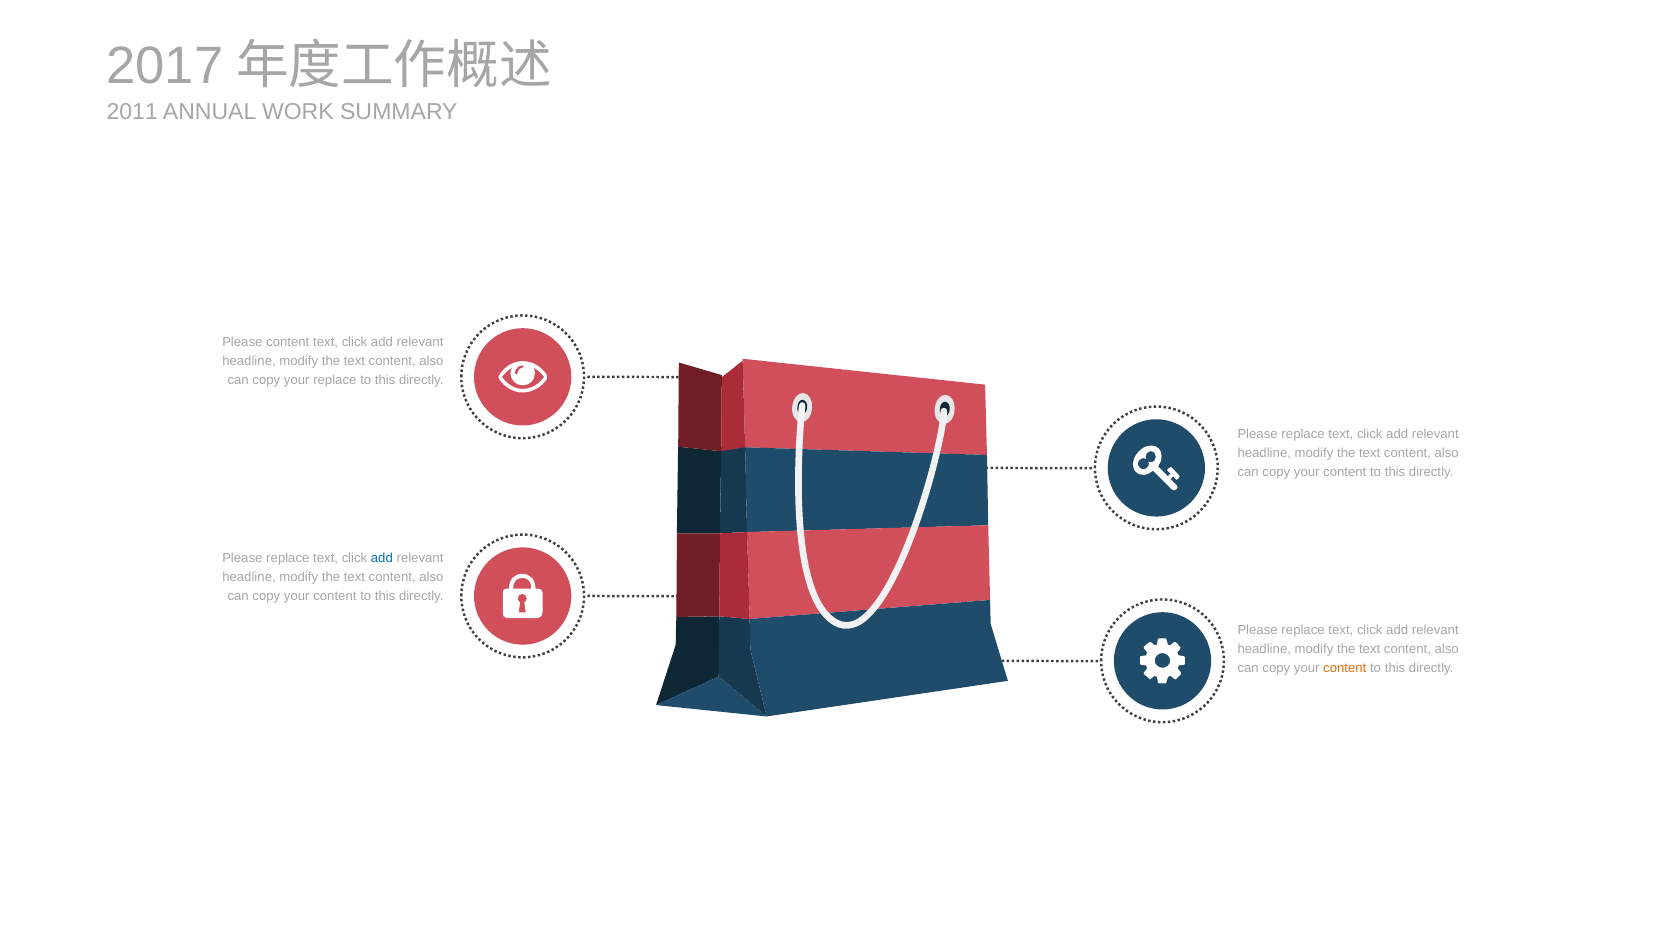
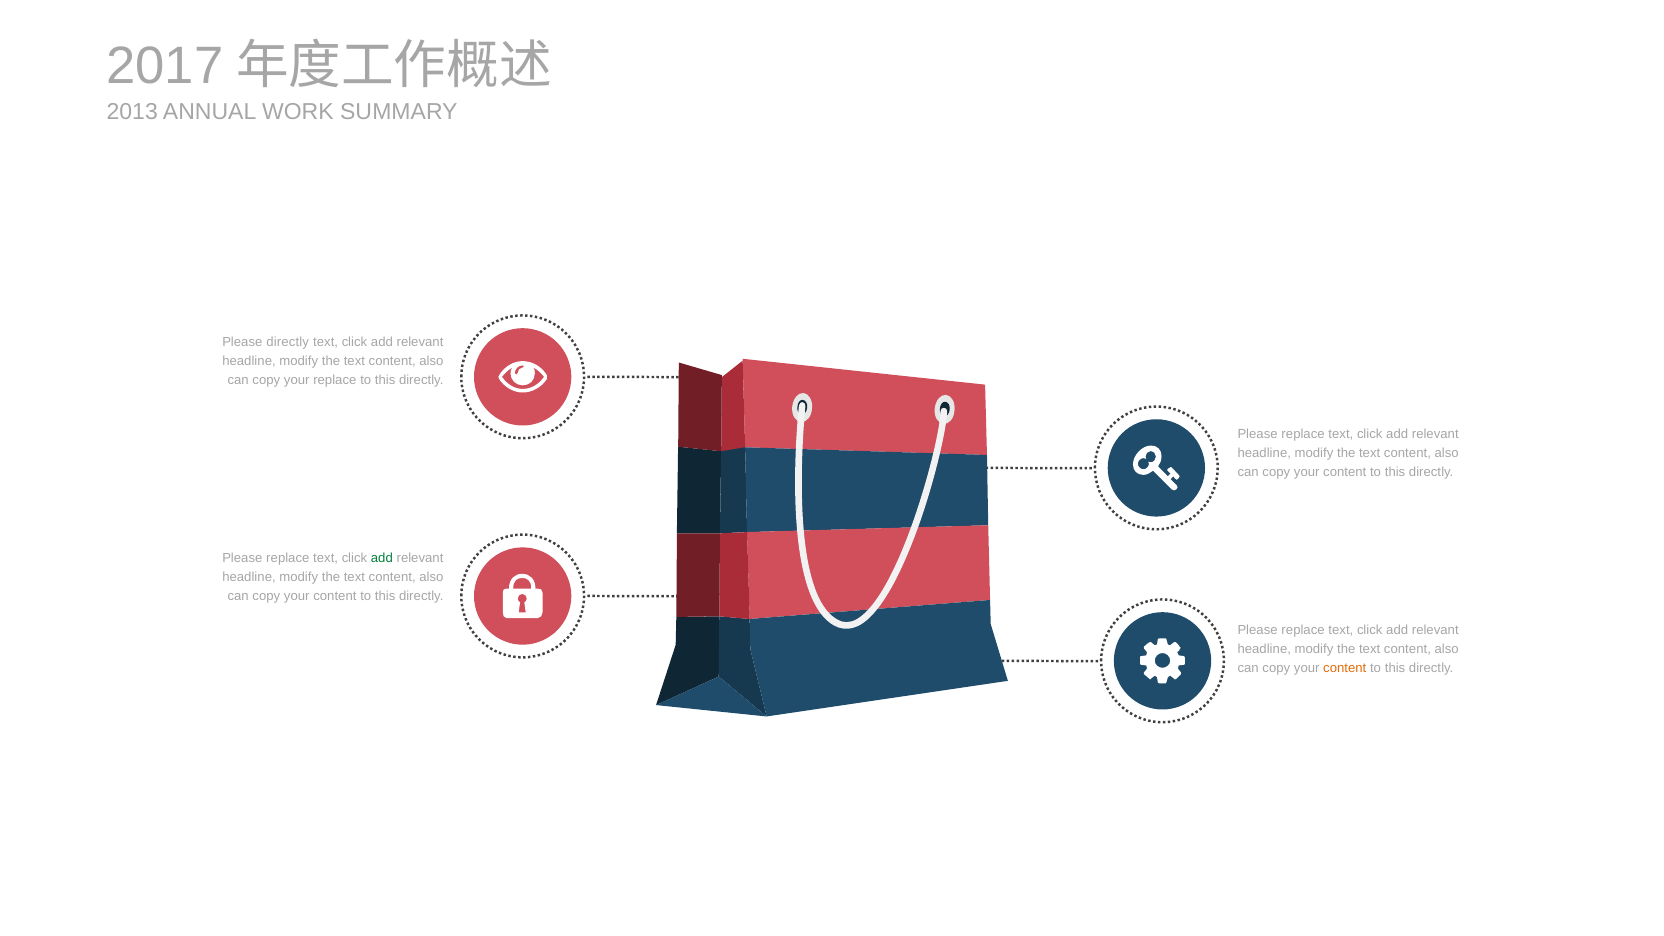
2011: 2011 -> 2013 (132, 112)
Please content: content -> directly (288, 343)
add colour: blue -> green (382, 558)
